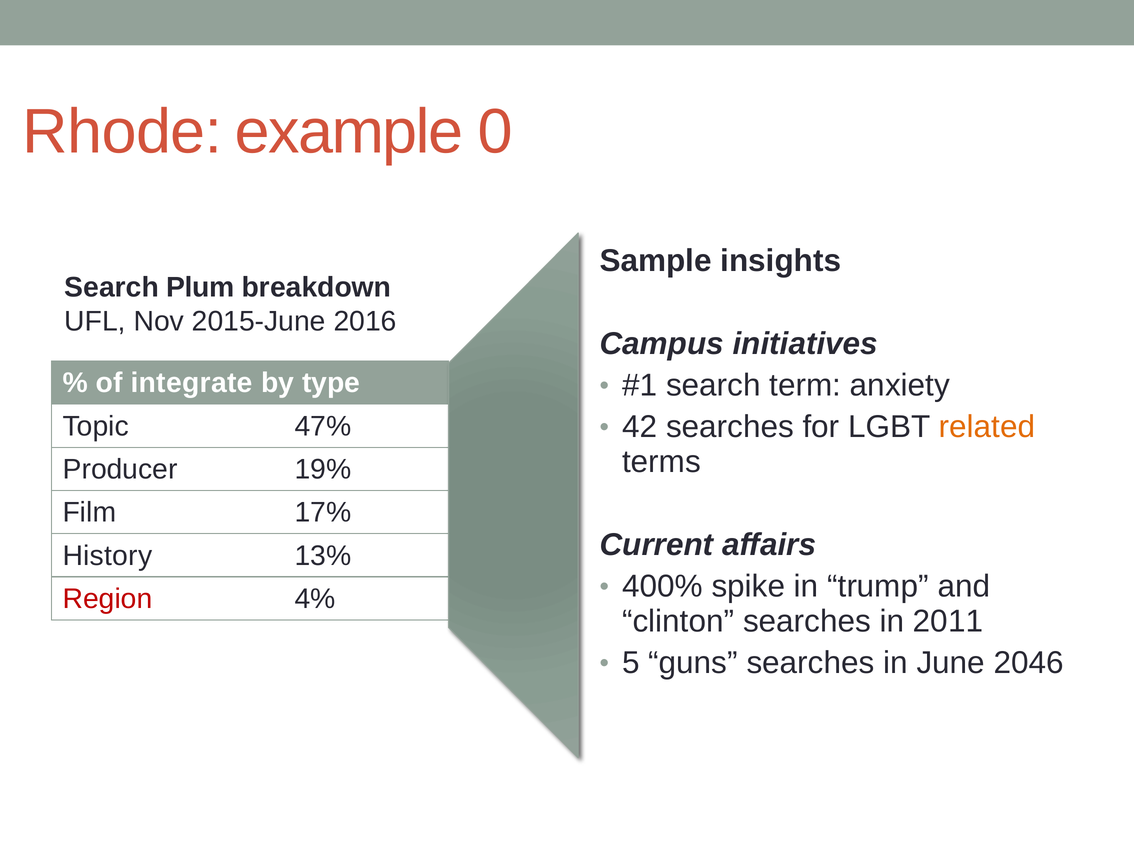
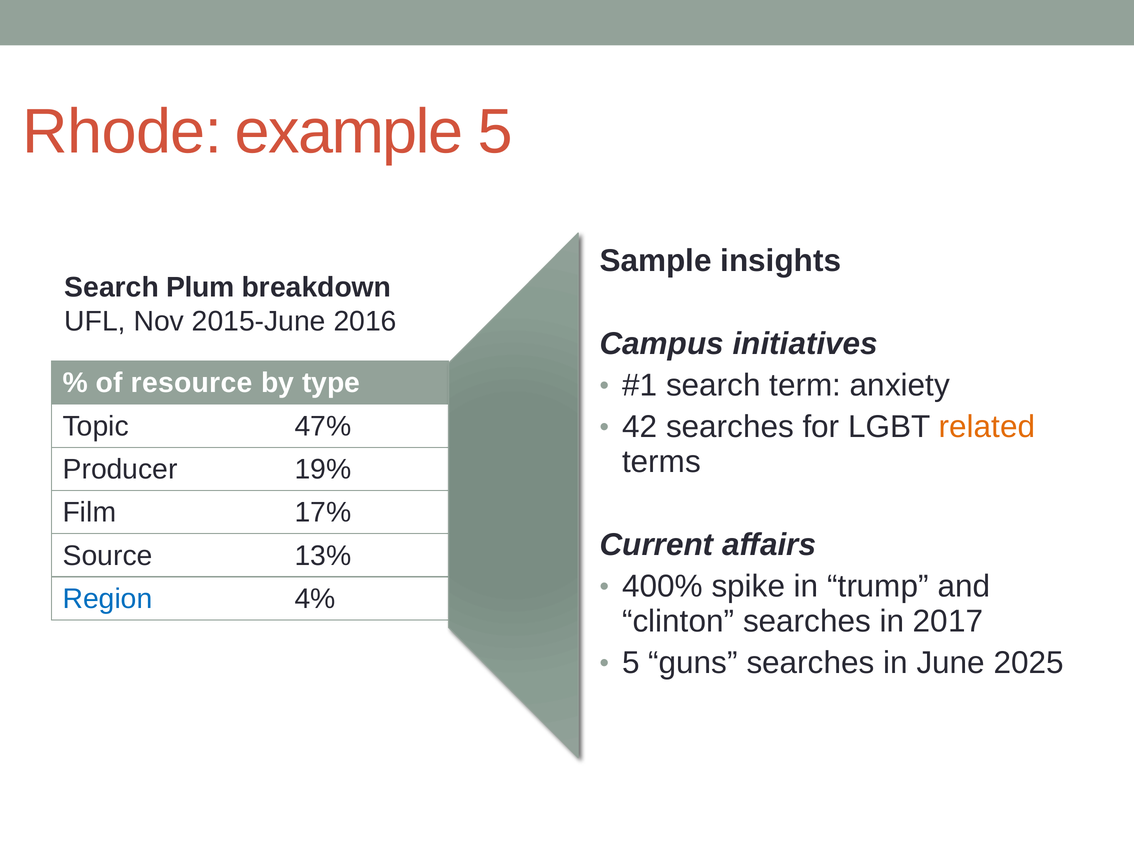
example 0: 0 -> 5 (495, 132)
integrate: integrate -> resource (192, 383)
History: History -> Source (108, 555)
Region colour: red -> blue (108, 598)
2011: 2011 -> 2017 (948, 621)
2046: 2046 -> 2025 (1029, 663)
